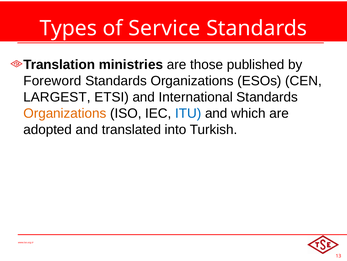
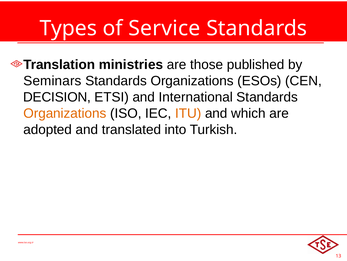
Foreword: Foreword -> Seminars (52, 81)
LARGEST: LARGEST -> DECISION (57, 97)
ITU colour: blue -> orange (188, 113)
